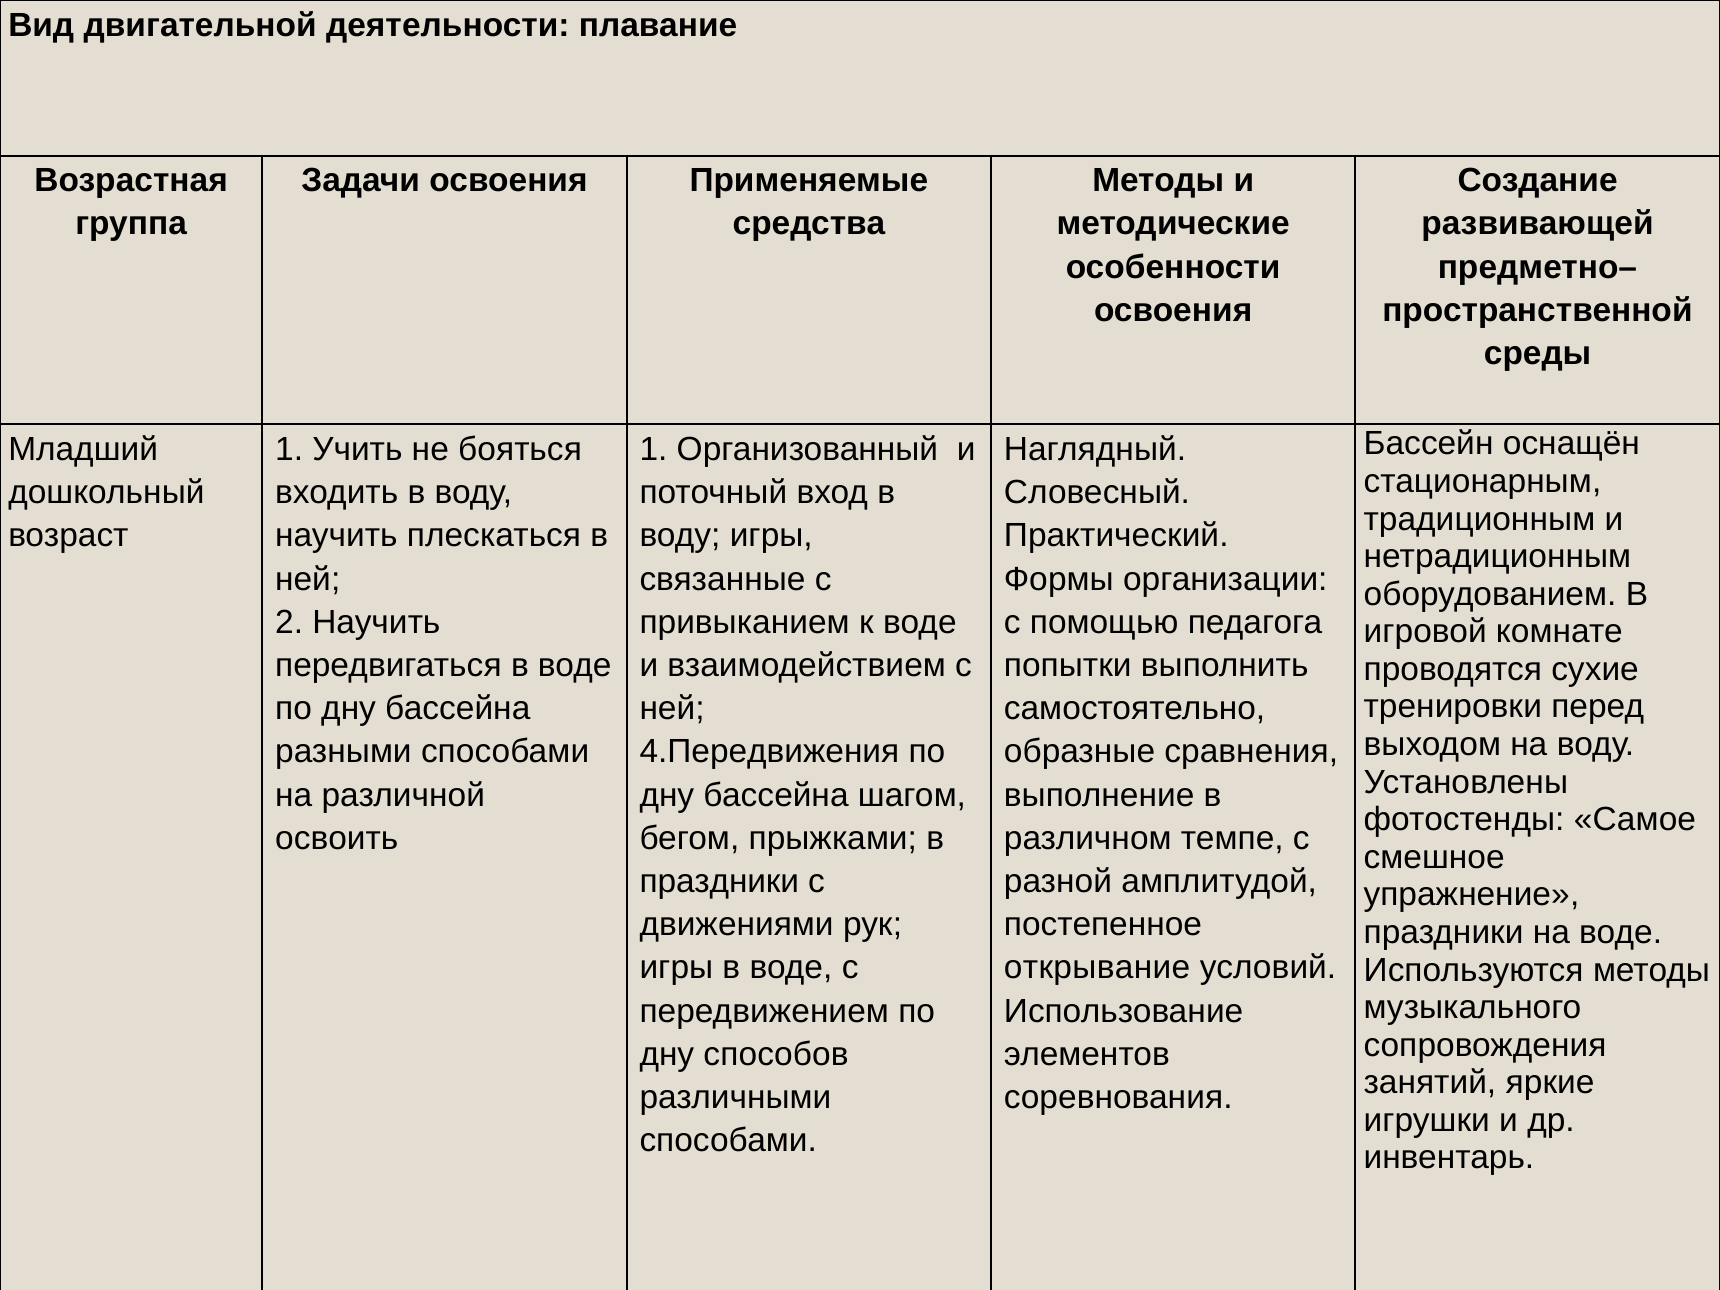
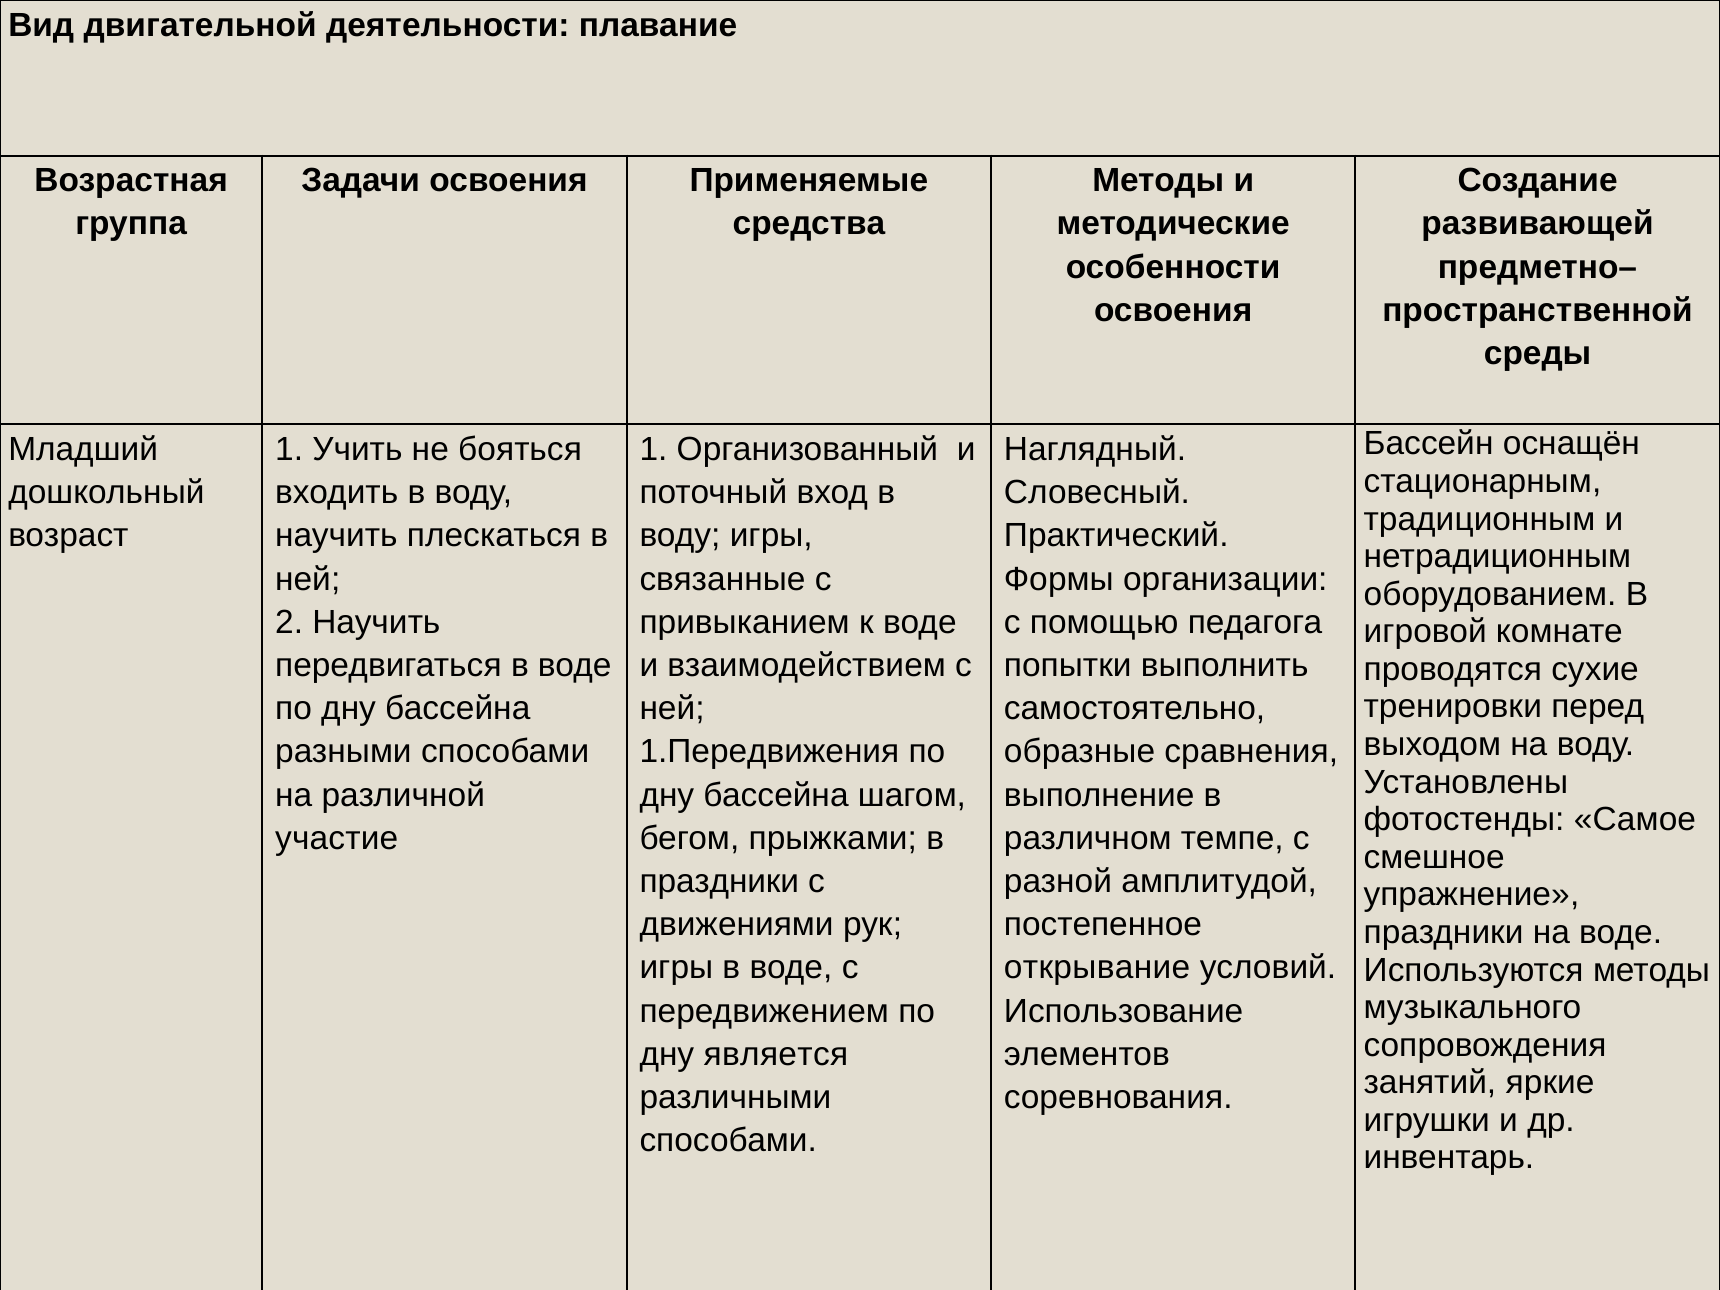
4.Передвижения: 4.Передвижения -> 1.Передвижения (769, 752)
освоить: освоить -> участие (337, 838)
способов: способов -> является (776, 1054)
